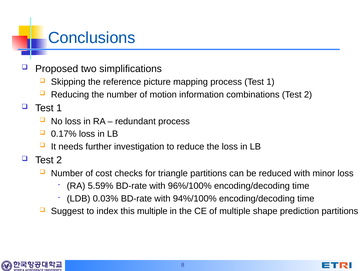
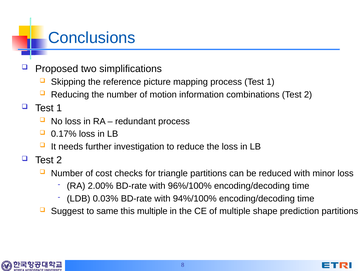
5.59%: 5.59% -> 2.00% (101, 186)
index: index -> same (107, 211)
